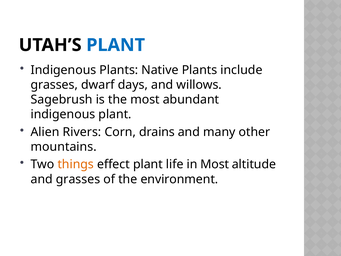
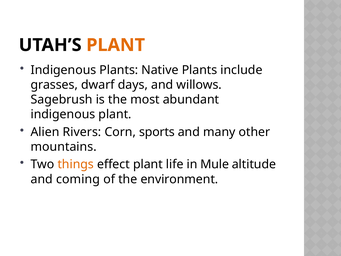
PLANT colour: blue -> orange (116, 45)
drains: drains -> sports (157, 132)
in Most: Most -> Mule (215, 164)
and grasses: grasses -> coming (78, 179)
